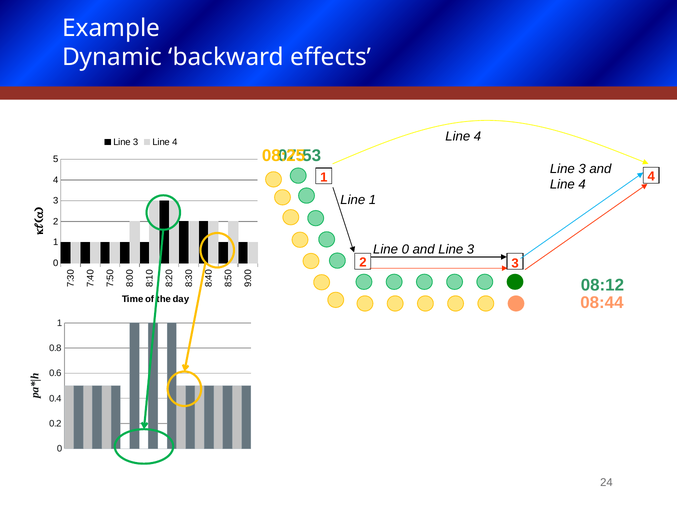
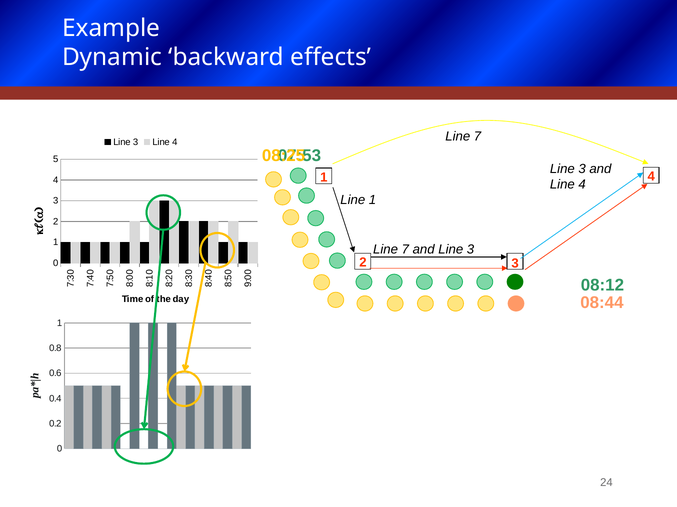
4: 4 -> 7 (477, 137)
0: 0 -> 7 (405, 250)
